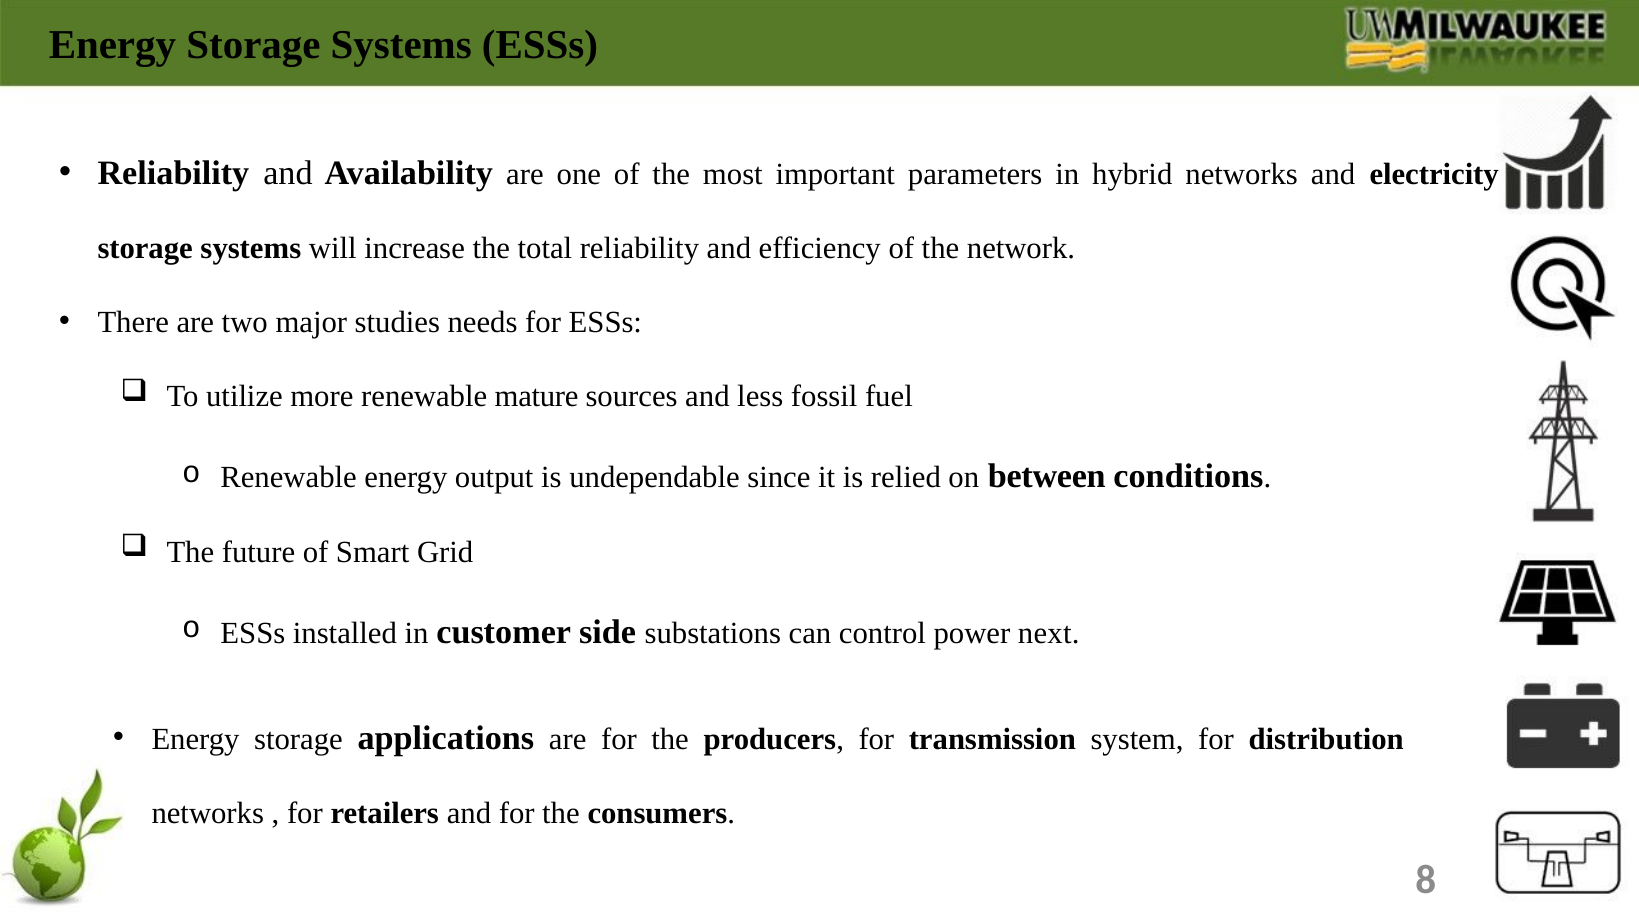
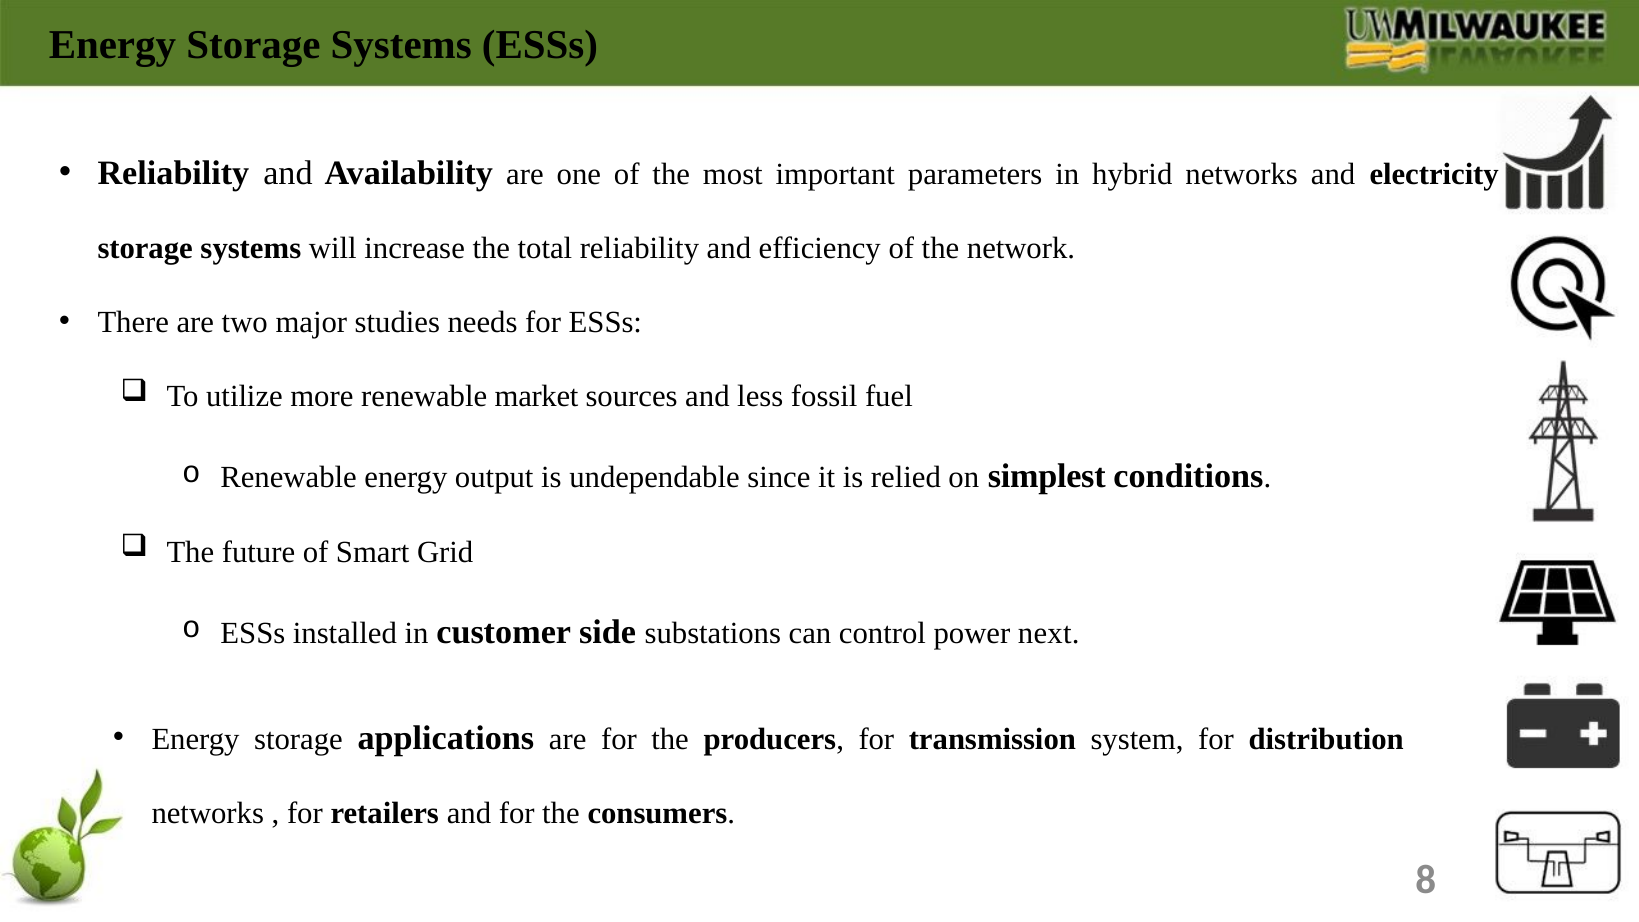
mature: mature -> market (537, 396)
between: between -> simplest (1047, 476)
